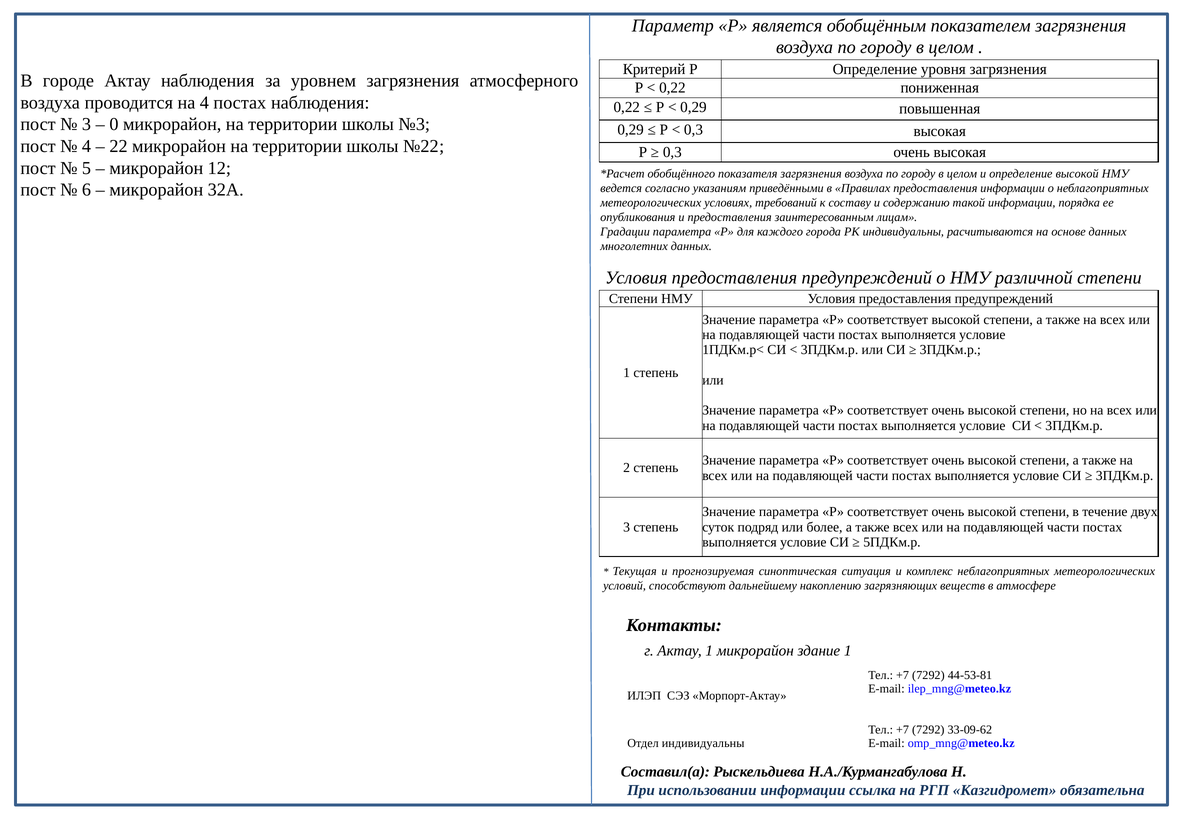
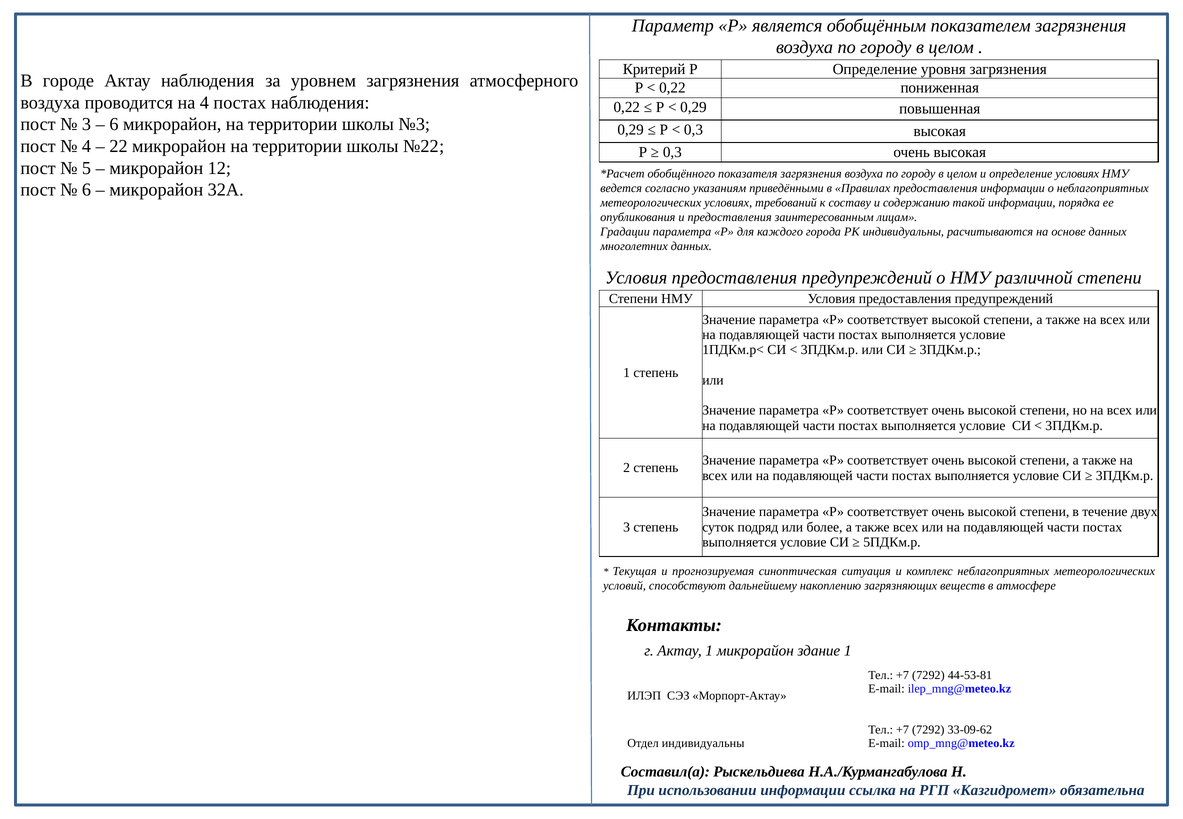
0: 0 -> 6 (114, 124)
определение высокой: высокой -> условиях (1077, 174)
